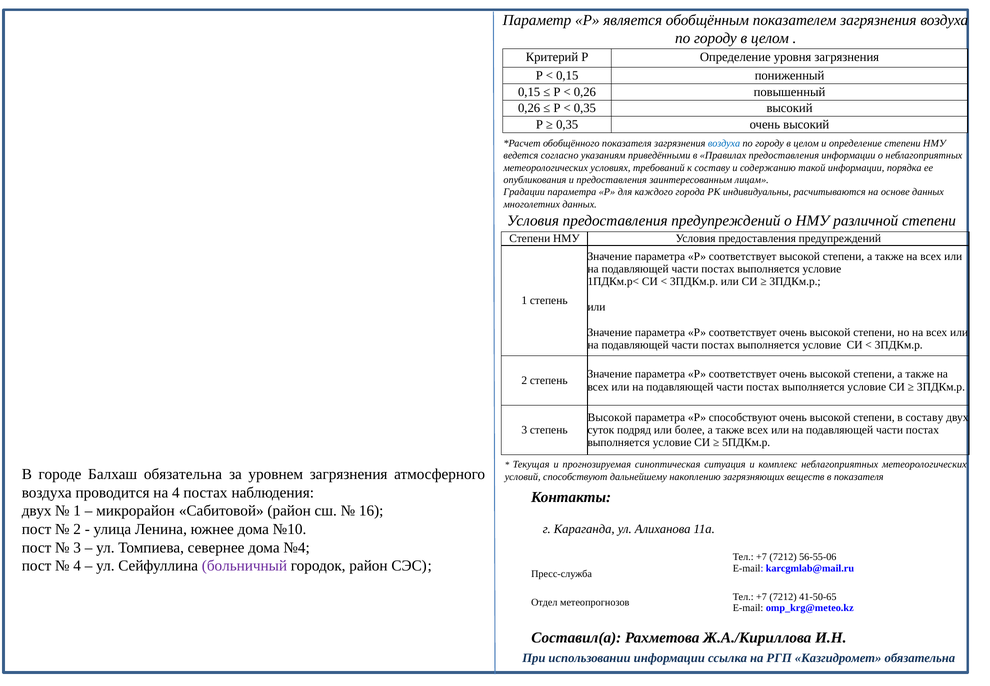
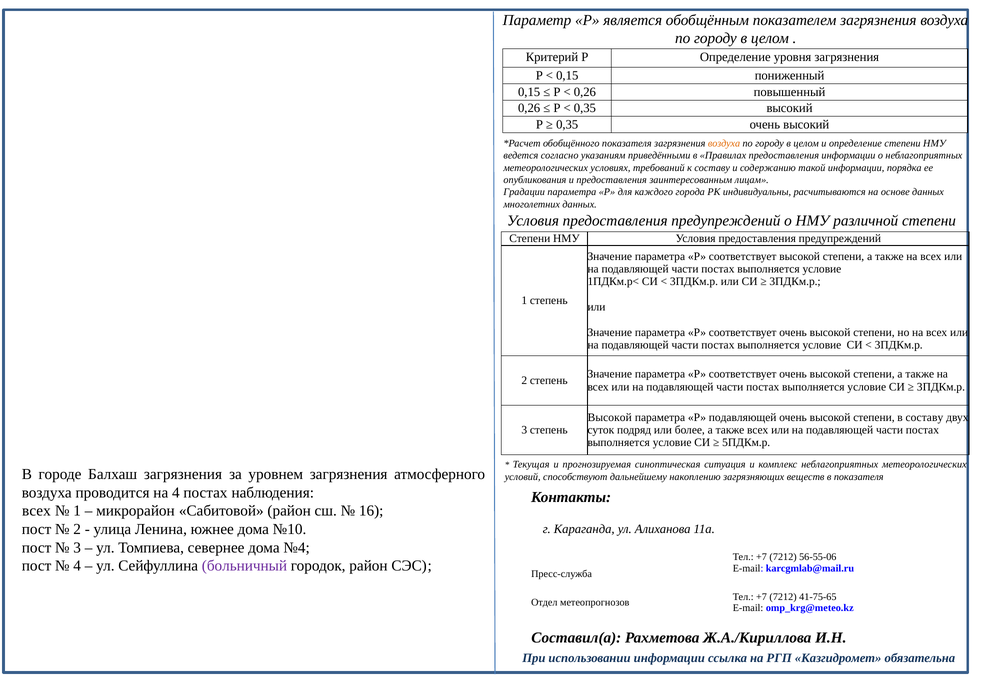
воздуха colour: blue -> orange (724, 143)
Р способствуют: способствуют -> подавляющей (743, 417)
Балхаш обязательна: обязательна -> загрязнения (183, 474)
двух: двух -> всех (36, 510)
41-50-65: 41-50-65 -> 41-75-65 (818, 596)
